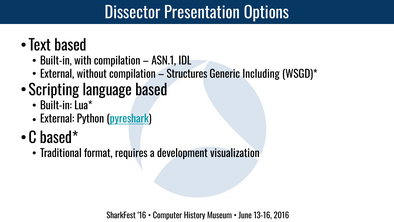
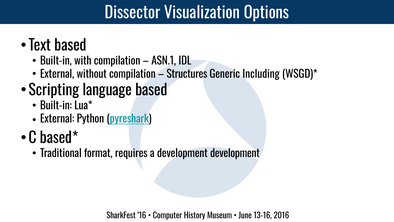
Presentation: Presentation -> Visualization (202, 13)
development visualization: visualization -> development (235, 153)
